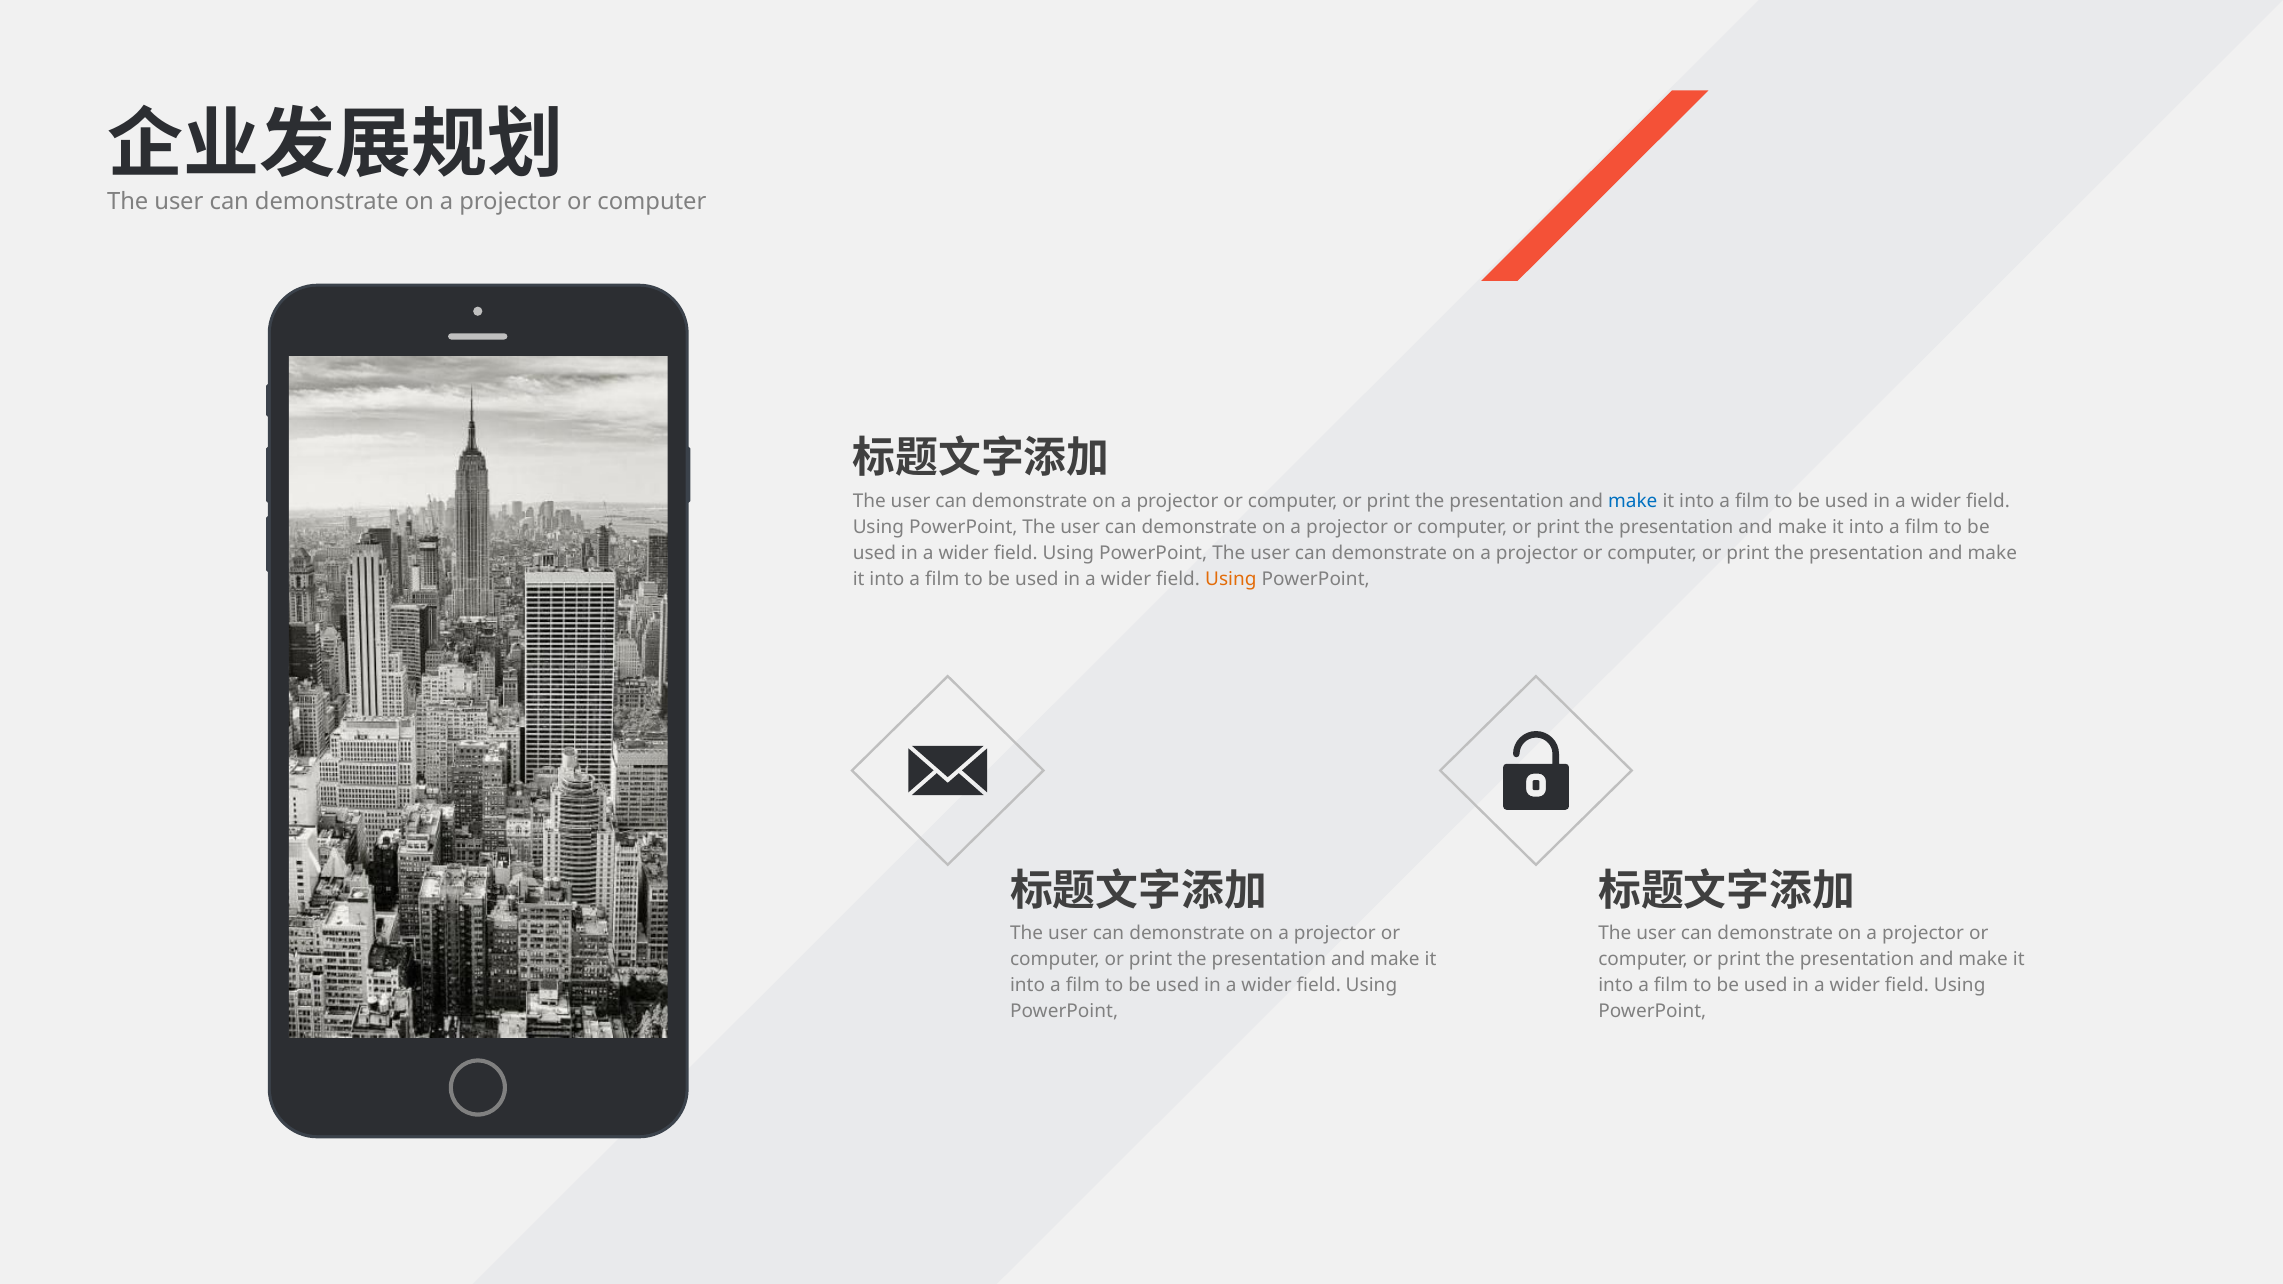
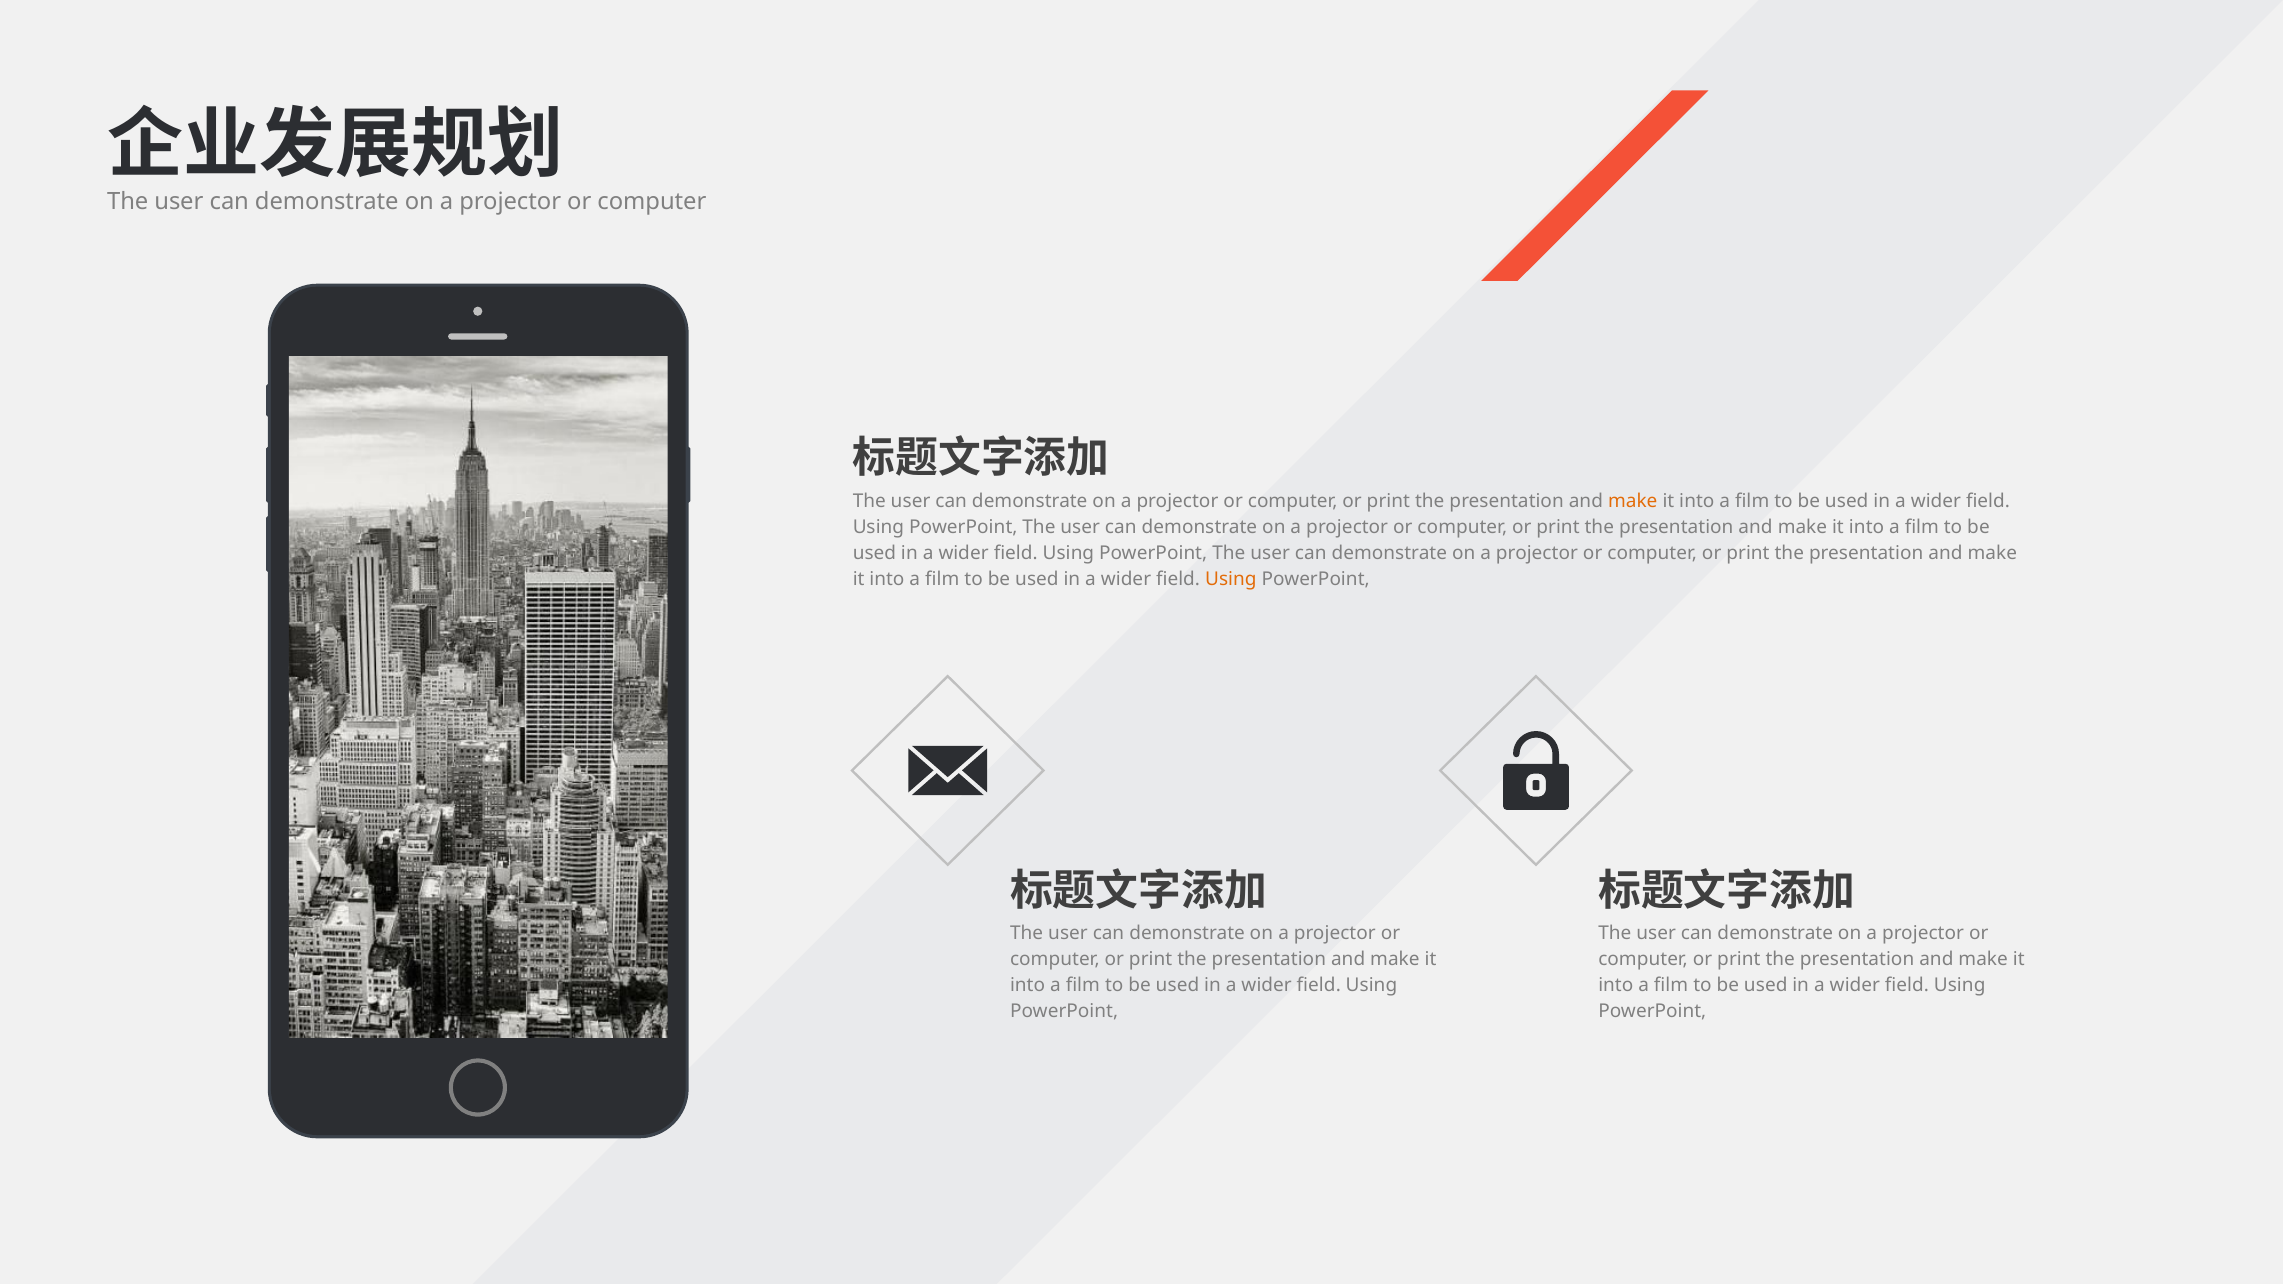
make colour: blue -> orange (1633, 501)
